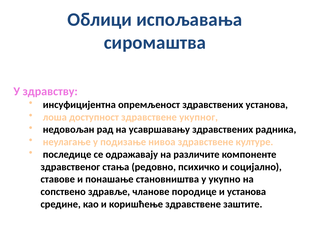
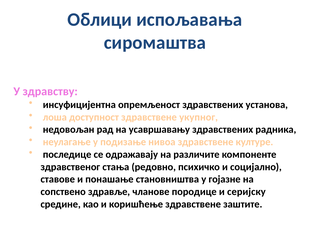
укупно: укупно -> гојазне (225, 179)
и установа: установа -> серијску (246, 191)
